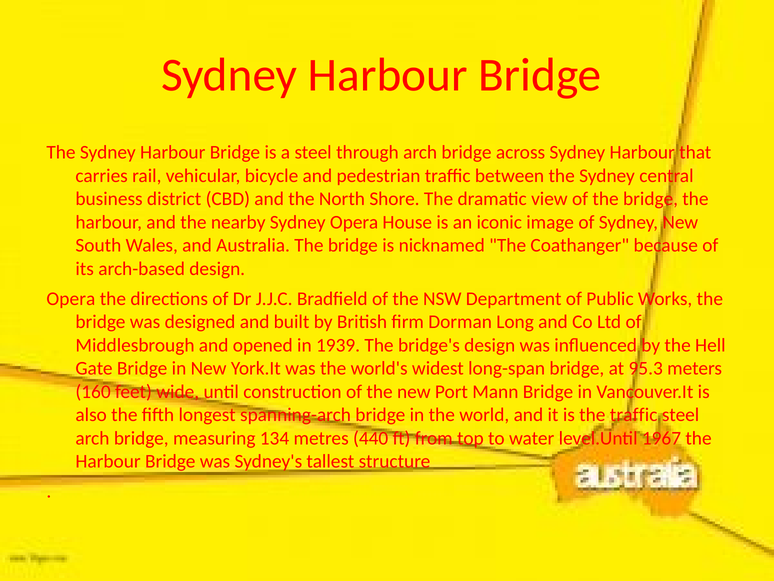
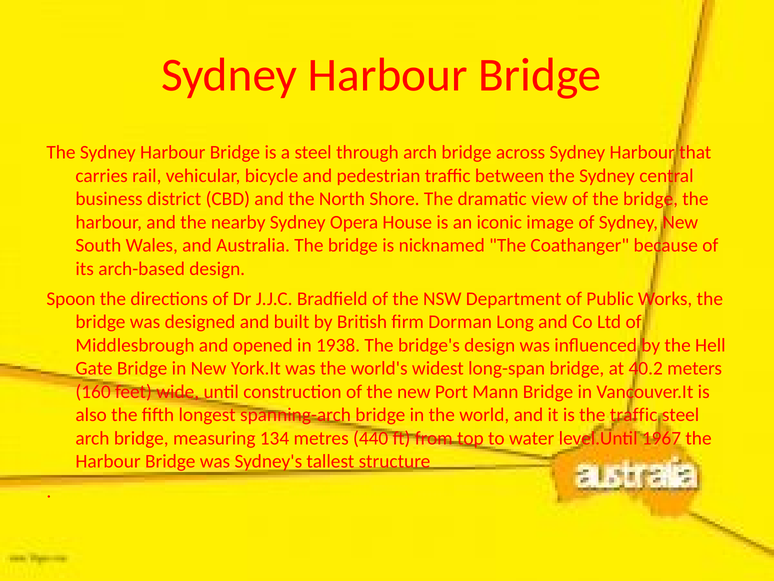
Opera: Opera -> Spoon (71, 298)
1939: 1939 -> 1938 (338, 345)
95.3: 95.3 -> 40.2 (646, 368)
